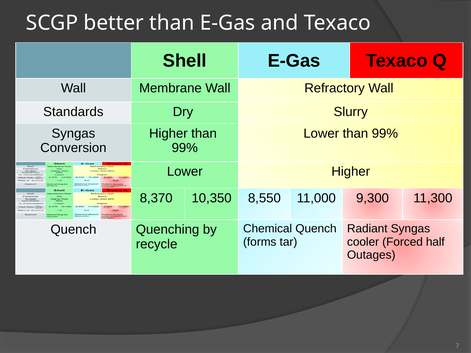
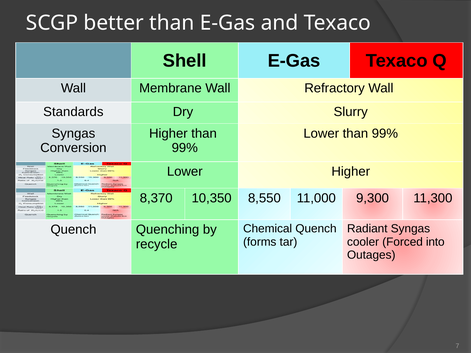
half: half -> into (435, 242)
